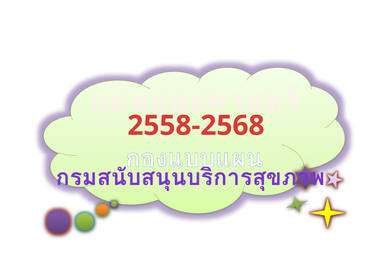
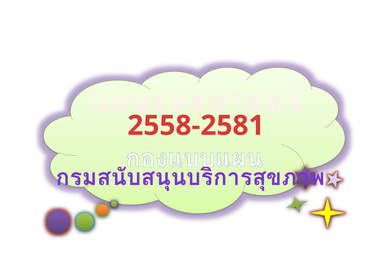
2558-2568: 2558-2568 -> 2558-2581 (196, 126)
